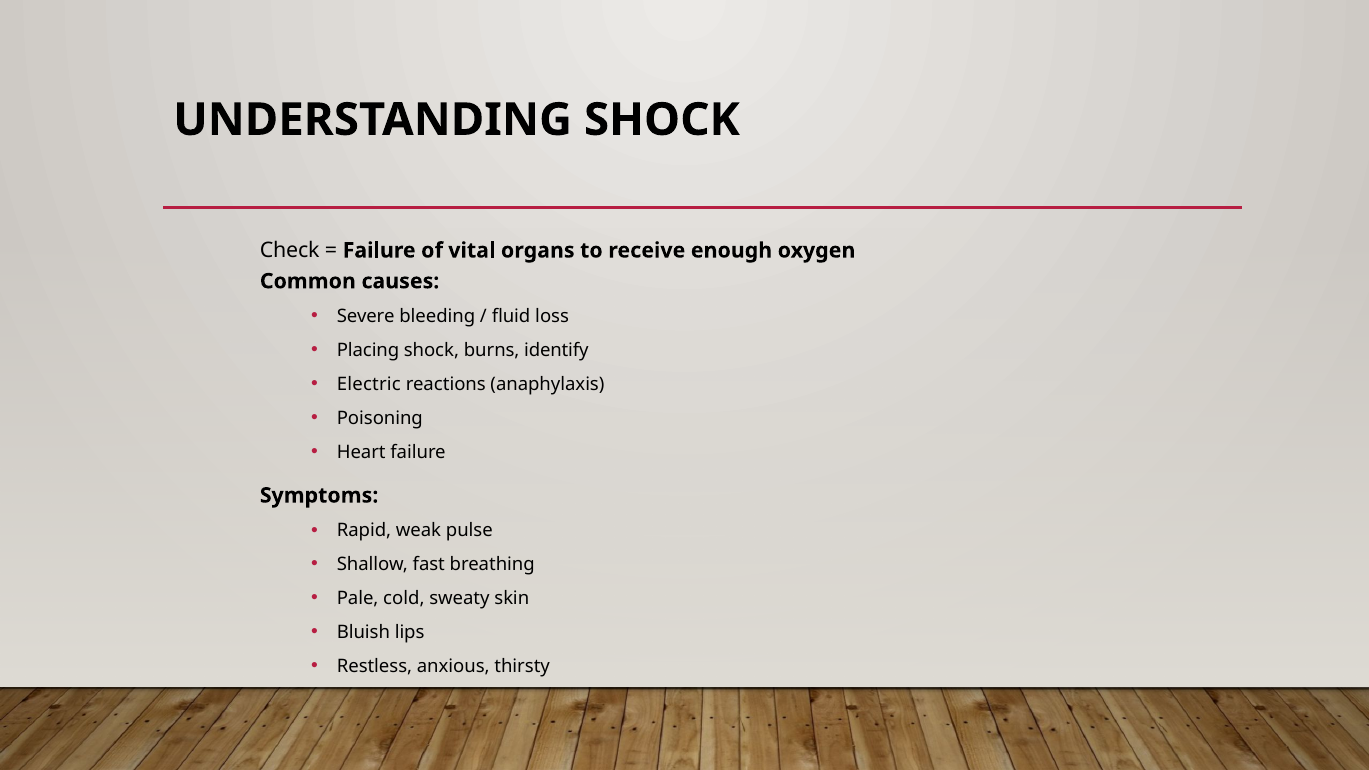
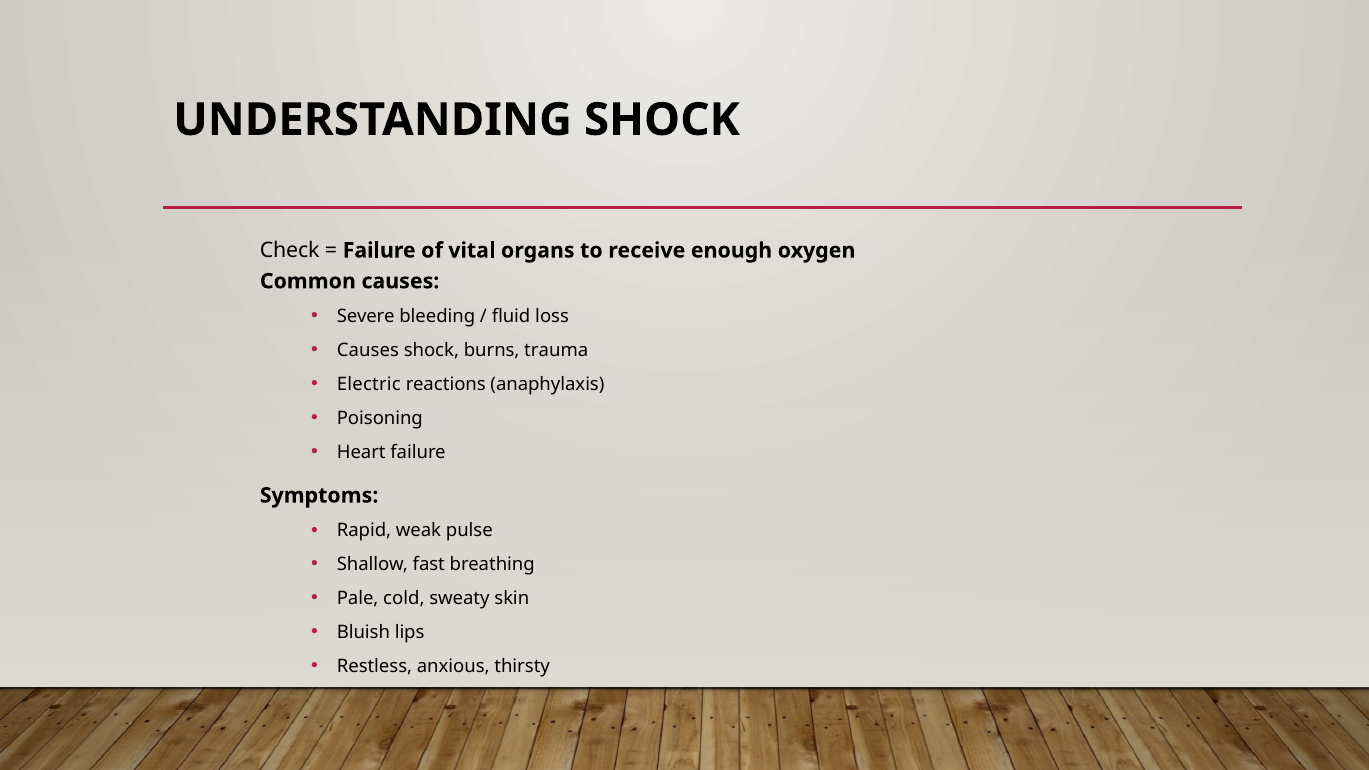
Placing: Placing -> Causes (368, 350)
identify: identify -> trauma (556, 350)
